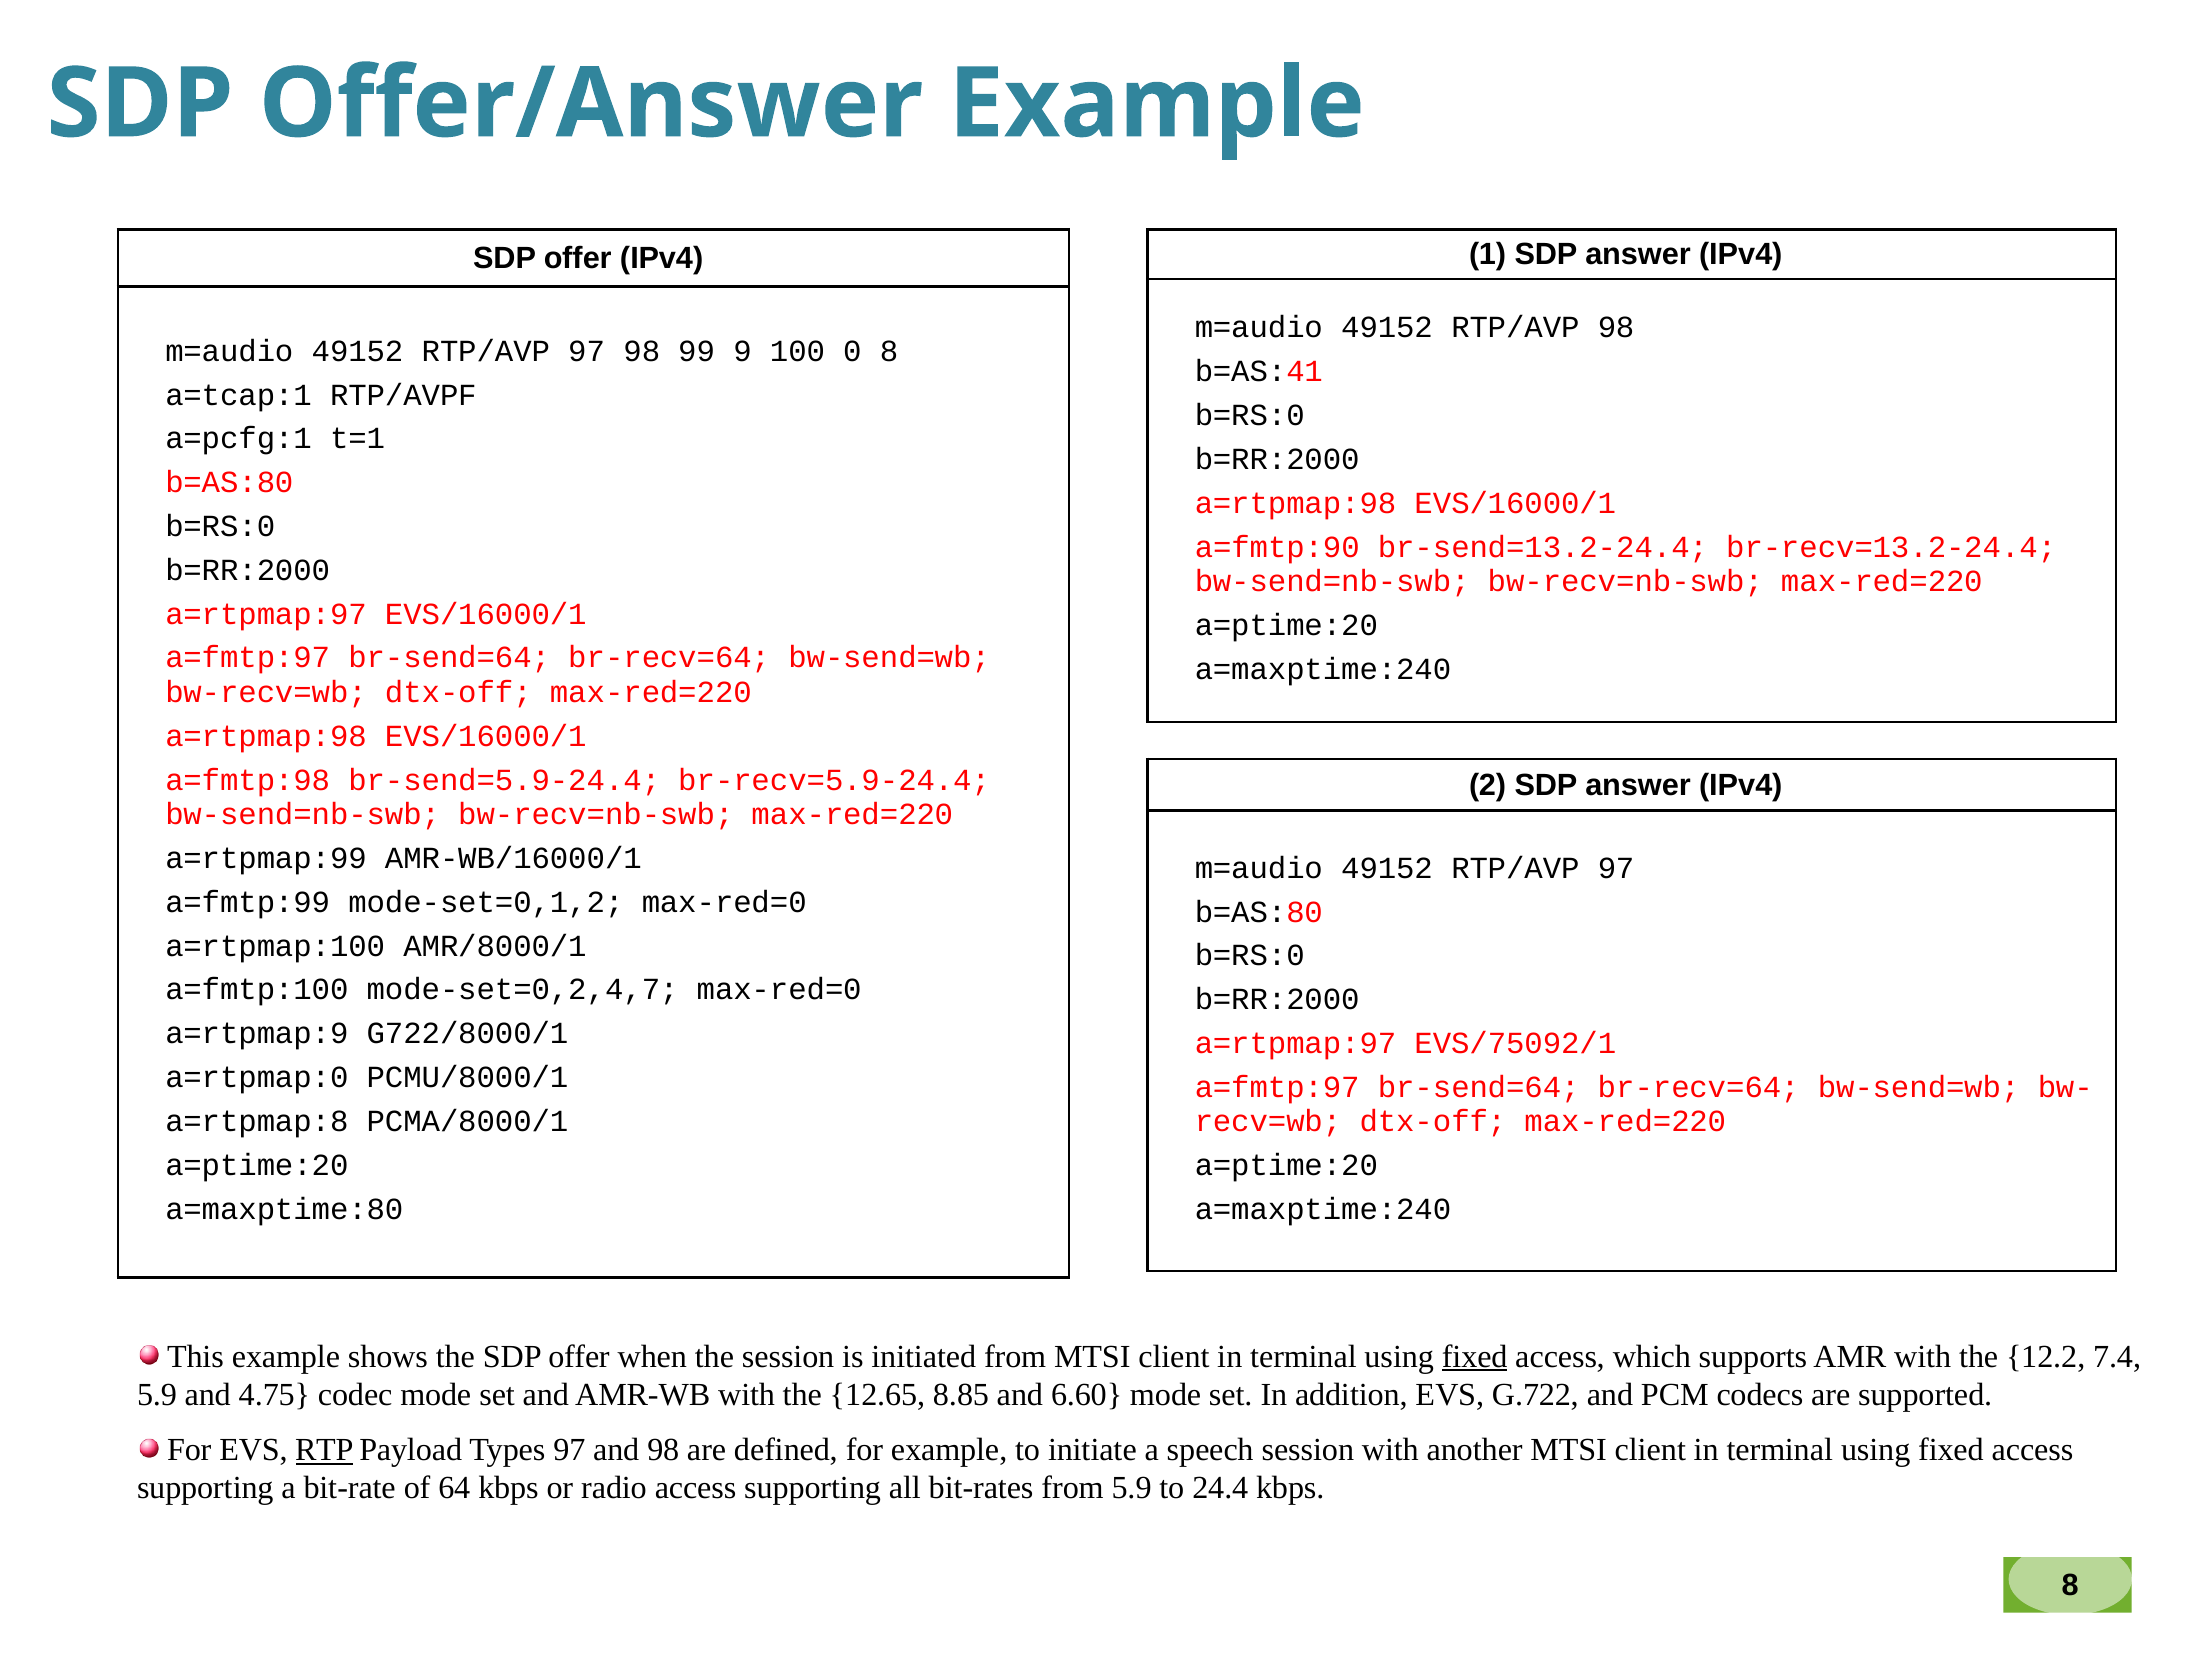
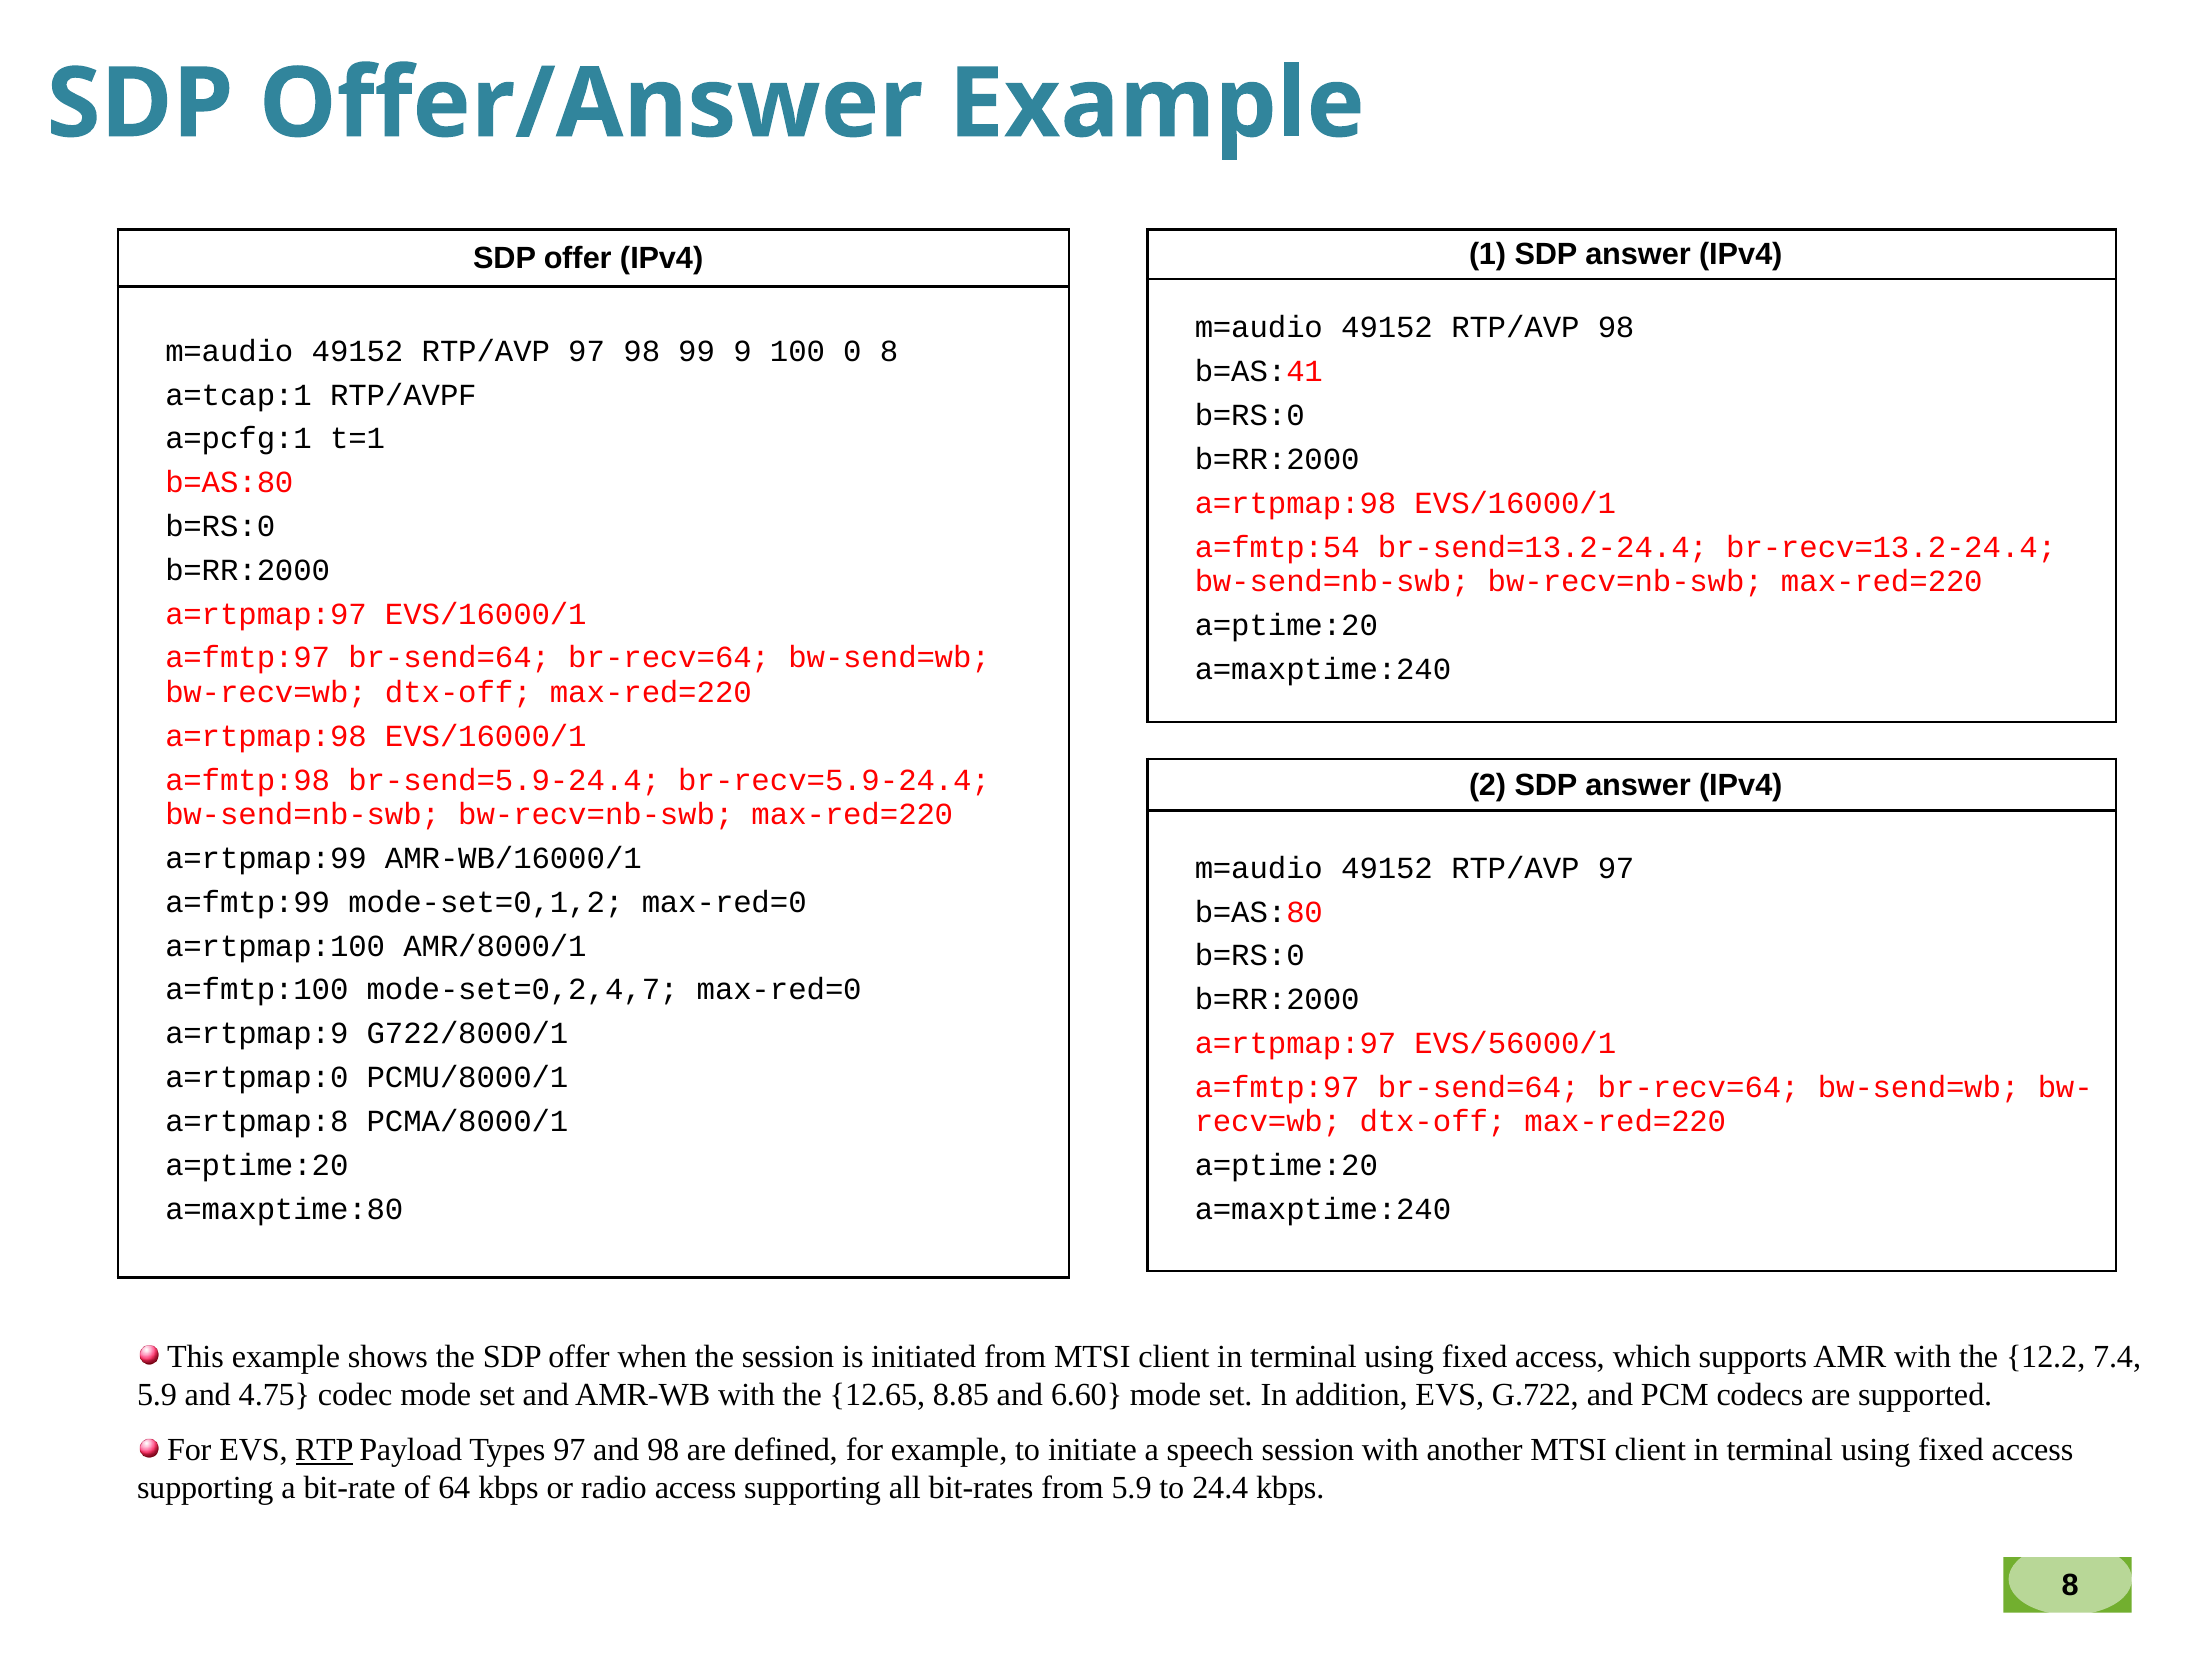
a=fmtp:90: a=fmtp:90 -> a=fmtp:54 (1277, 547)
EVS/75092/1: EVS/75092/1 -> EVS/56000/1 (1515, 1043)
fixed underline: present -> none (1475, 1356)
